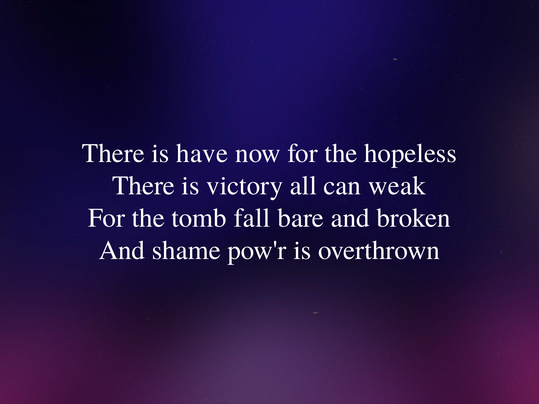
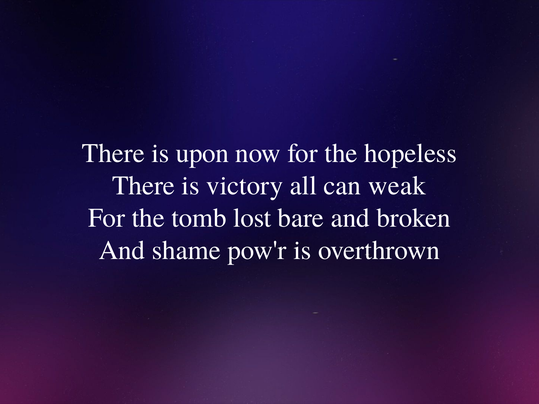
have: have -> upon (202, 153)
fall: fall -> lost (252, 218)
